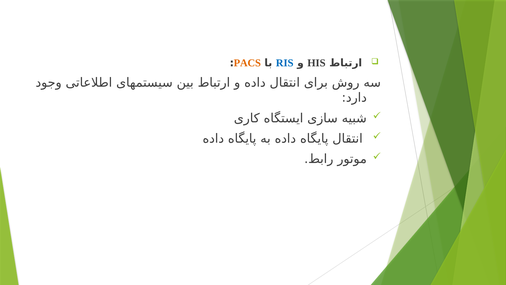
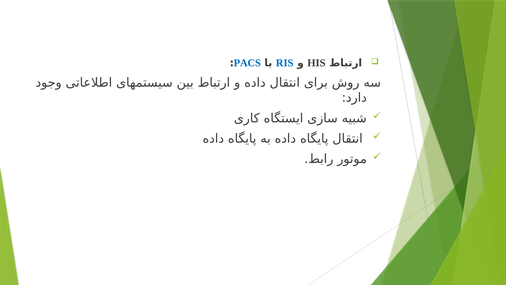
PACS colour: orange -> blue (247, 63)
